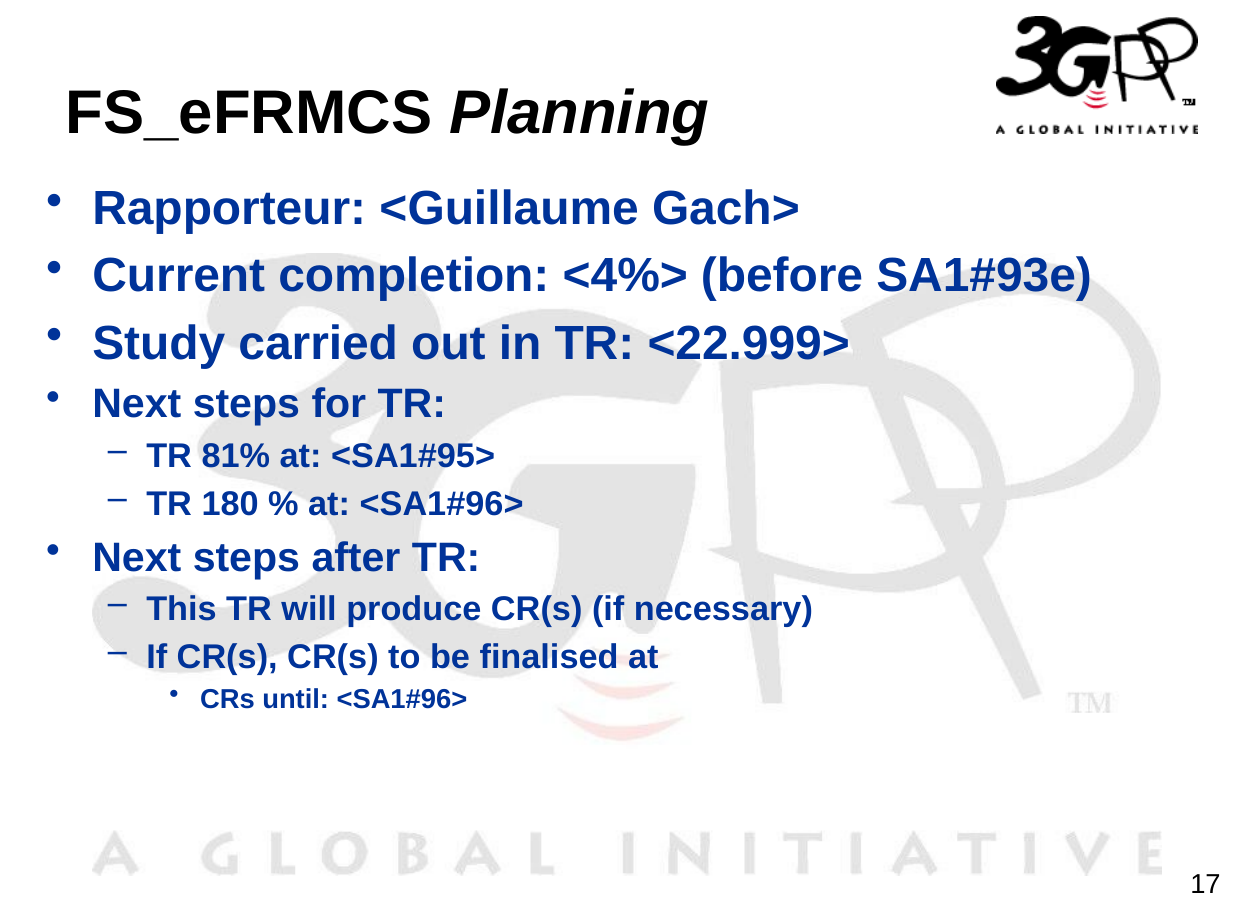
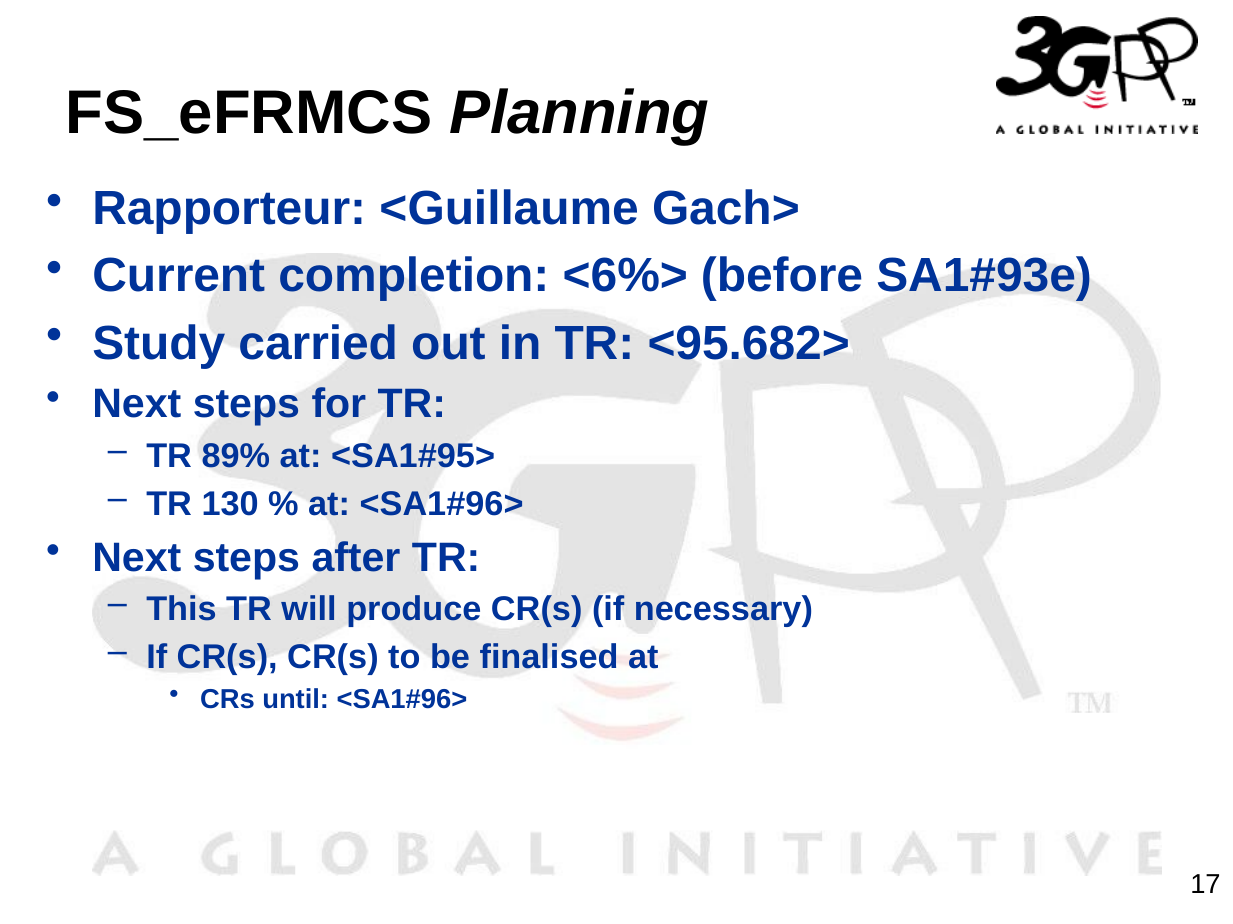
<4%>: <4%> -> <6%> (625, 276)
<22.999>: <22.999> -> <95.682> (749, 343)
81%: 81% -> 89% (236, 456)
180: 180 -> 130 (230, 504)
